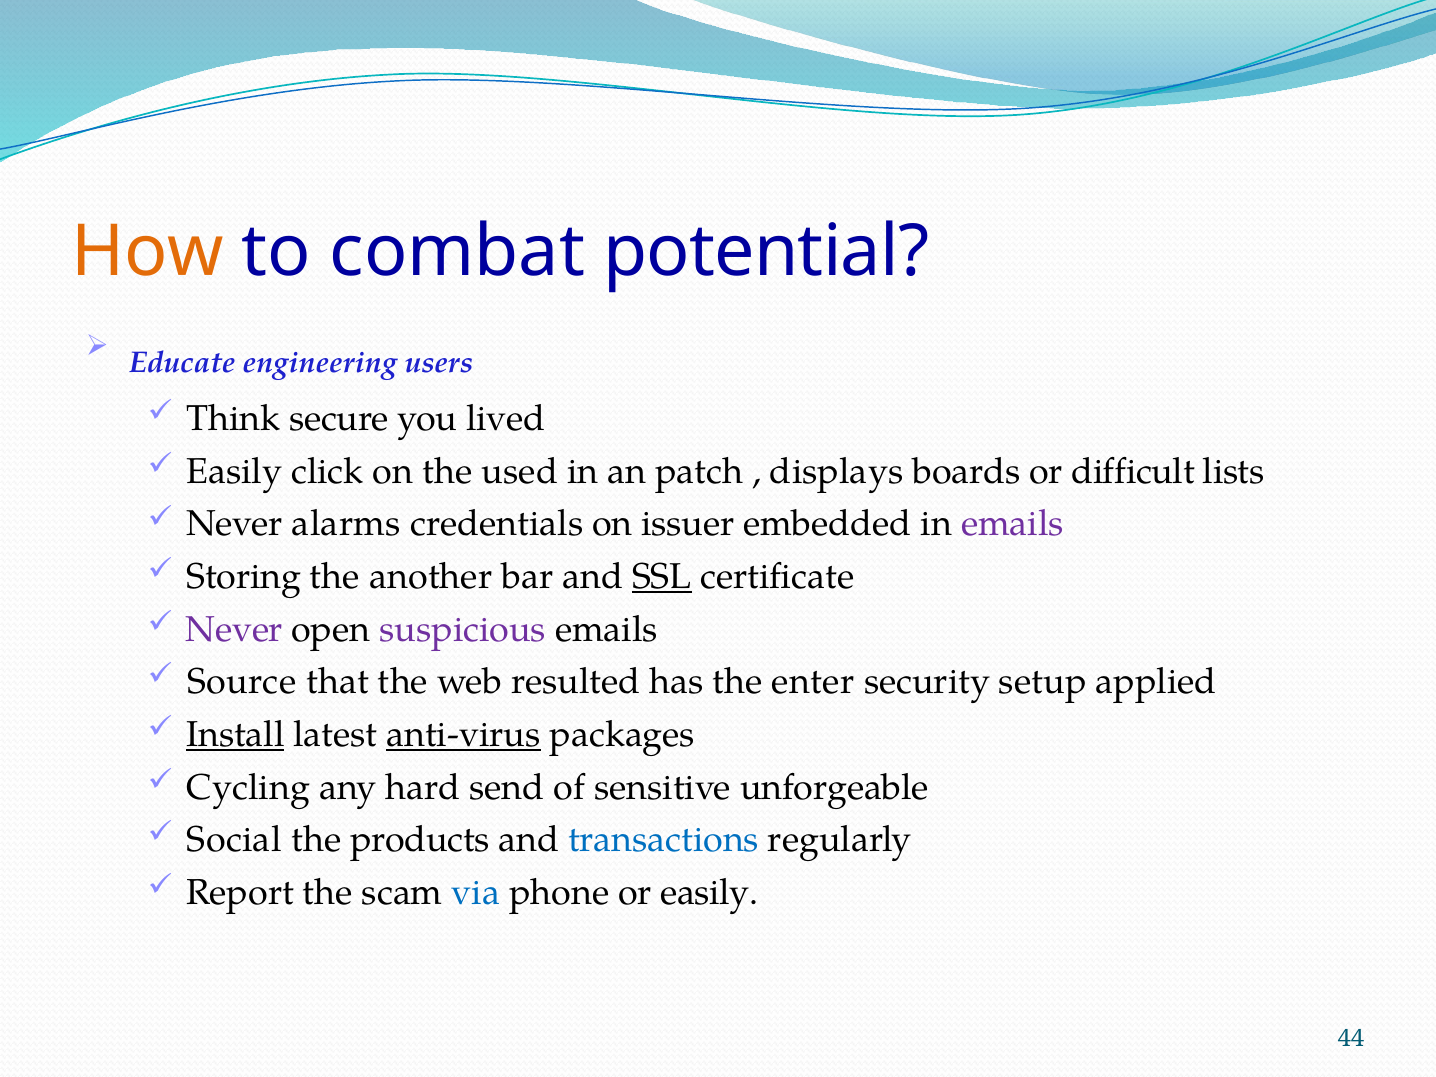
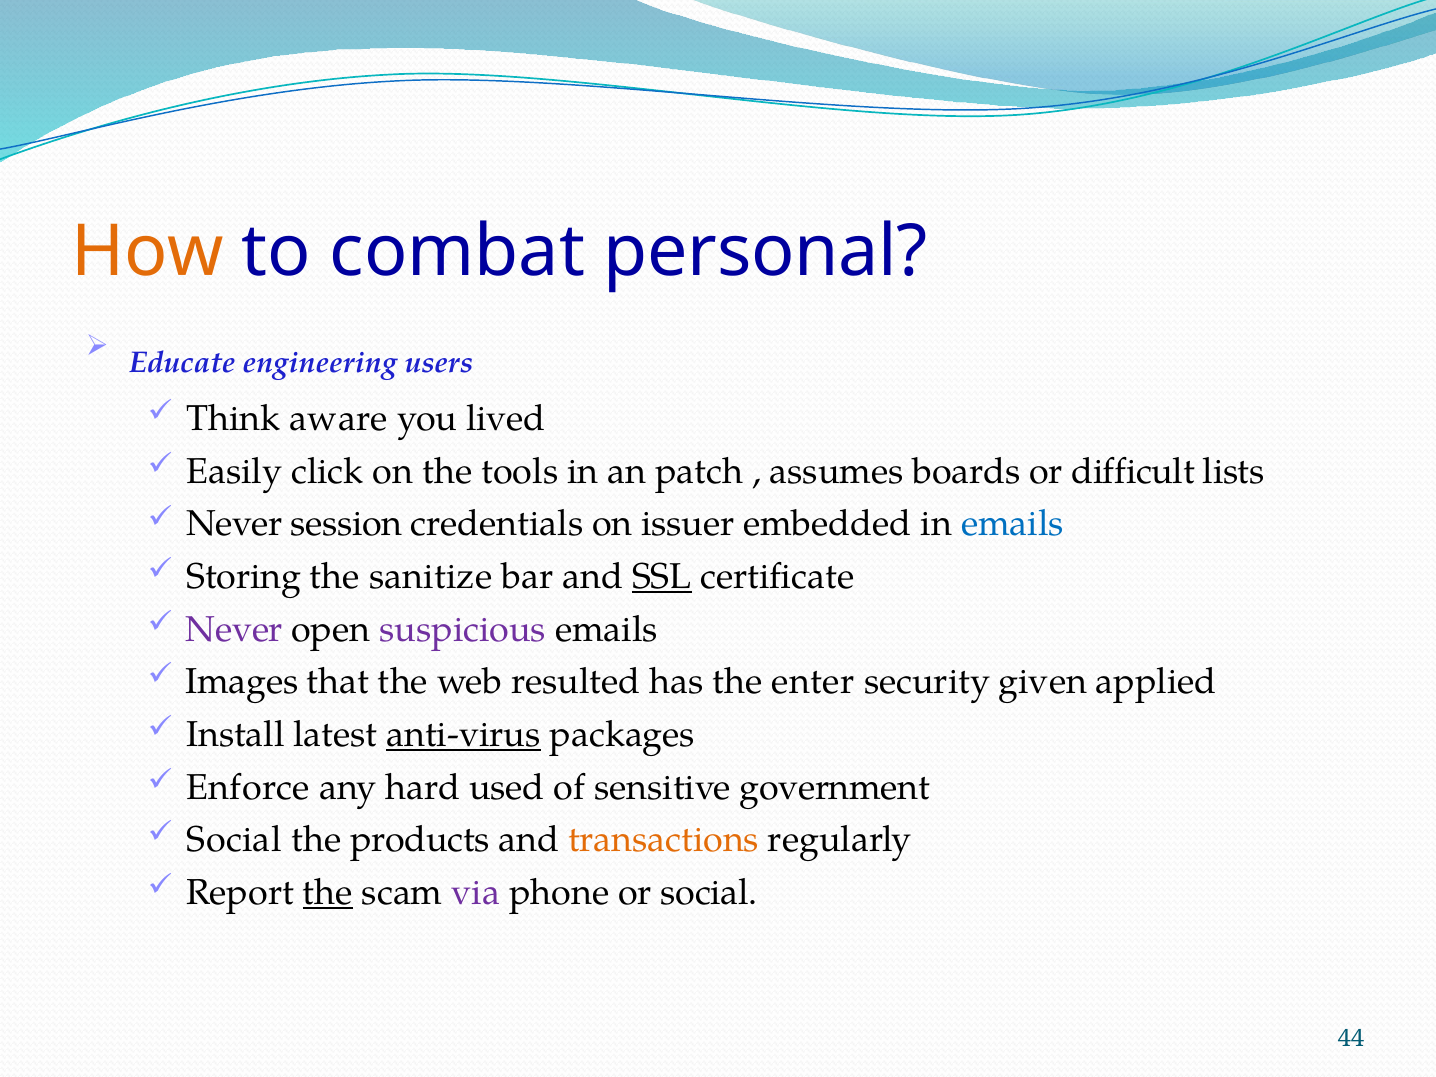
potential: potential -> personal (766, 252)
secure: secure -> aware (339, 419)
used: used -> tools (520, 471)
displays: displays -> assumes (837, 471)
alarms: alarms -> session (347, 524)
emails colour: purple -> blue (1012, 524)
another: another -> sanitize (431, 577)
Source: Source -> Images (242, 682)
setup: setup -> given (1043, 682)
Install underline: present -> none (236, 735)
Cycling: Cycling -> Enforce (248, 787)
send: send -> used (507, 787)
unforgeable: unforgeable -> government (835, 787)
transactions colour: blue -> orange (664, 840)
the underline: none -> present (328, 893)
via colour: blue -> purple (476, 893)
or easily: easily -> social (709, 893)
